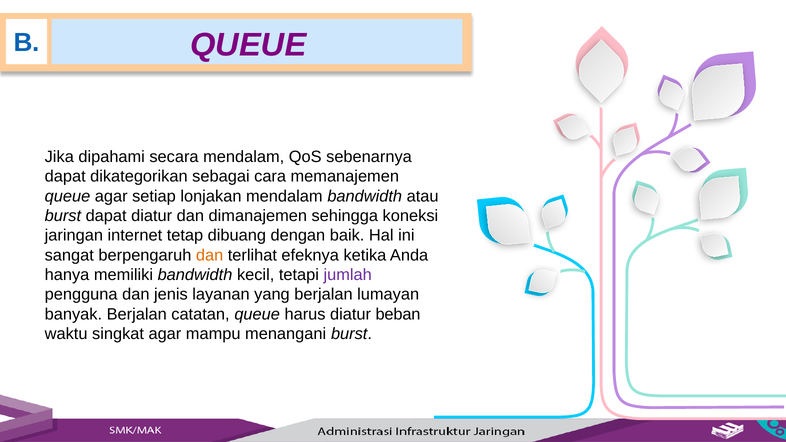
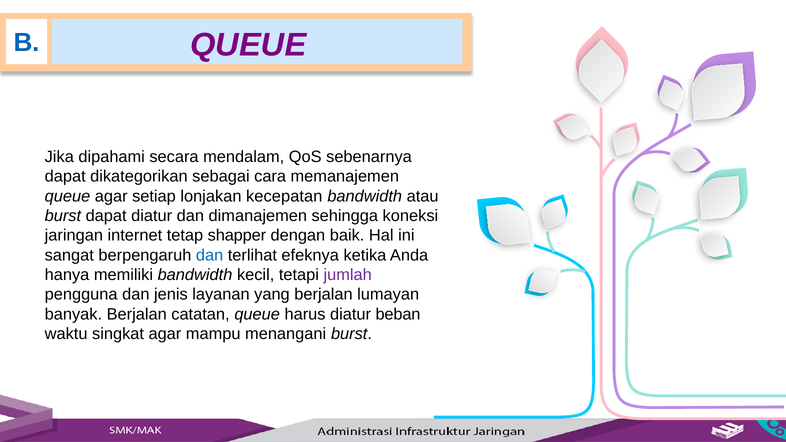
lonjakan mendalam: mendalam -> kecepatan (284, 196)
dibuang: dibuang -> shapper (237, 236)
dan colour: orange -> blue (210, 255)
